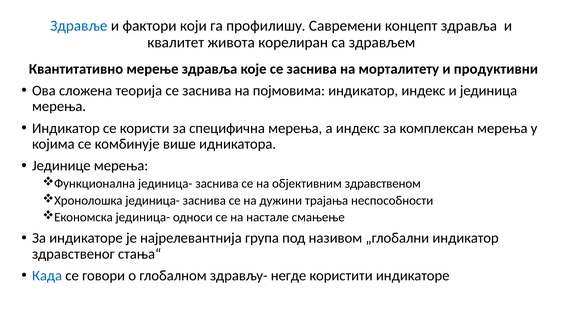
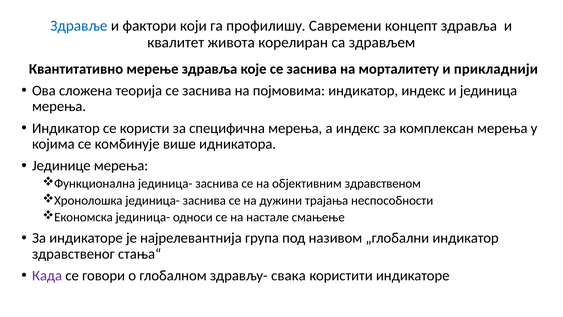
продуктивни: продуктивни -> прикладнији (496, 69)
Када colour: blue -> purple (47, 275)
негде: негде -> свака (288, 275)
